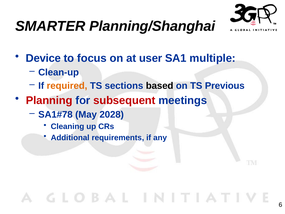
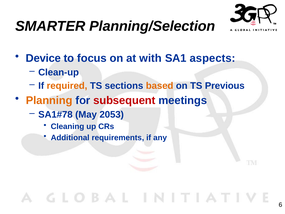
Planning/Shanghai: Planning/Shanghai -> Planning/Selection (152, 26)
user: user -> with (151, 58)
multiple: multiple -> aspects (213, 58)
based colour: black -> orange (160, 86)
Planning colour: red -> orange (49, 100)
2028: 2028 -> 2053 (112, 114)
